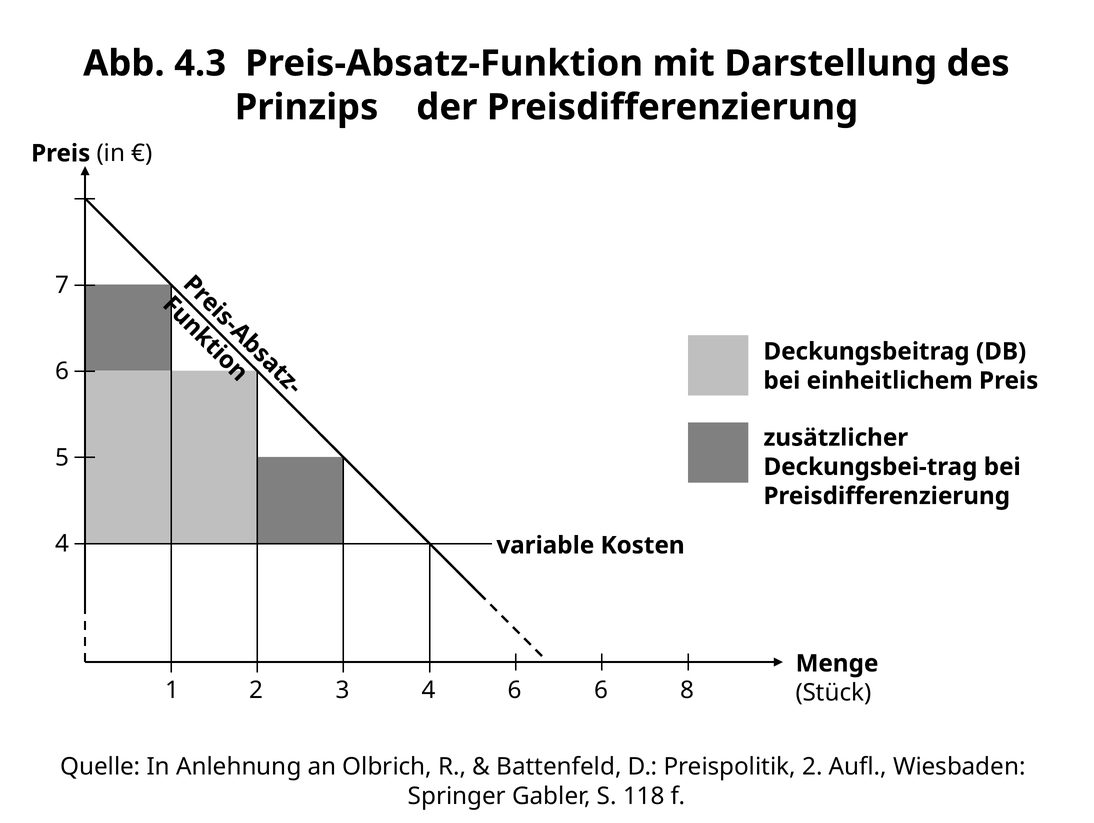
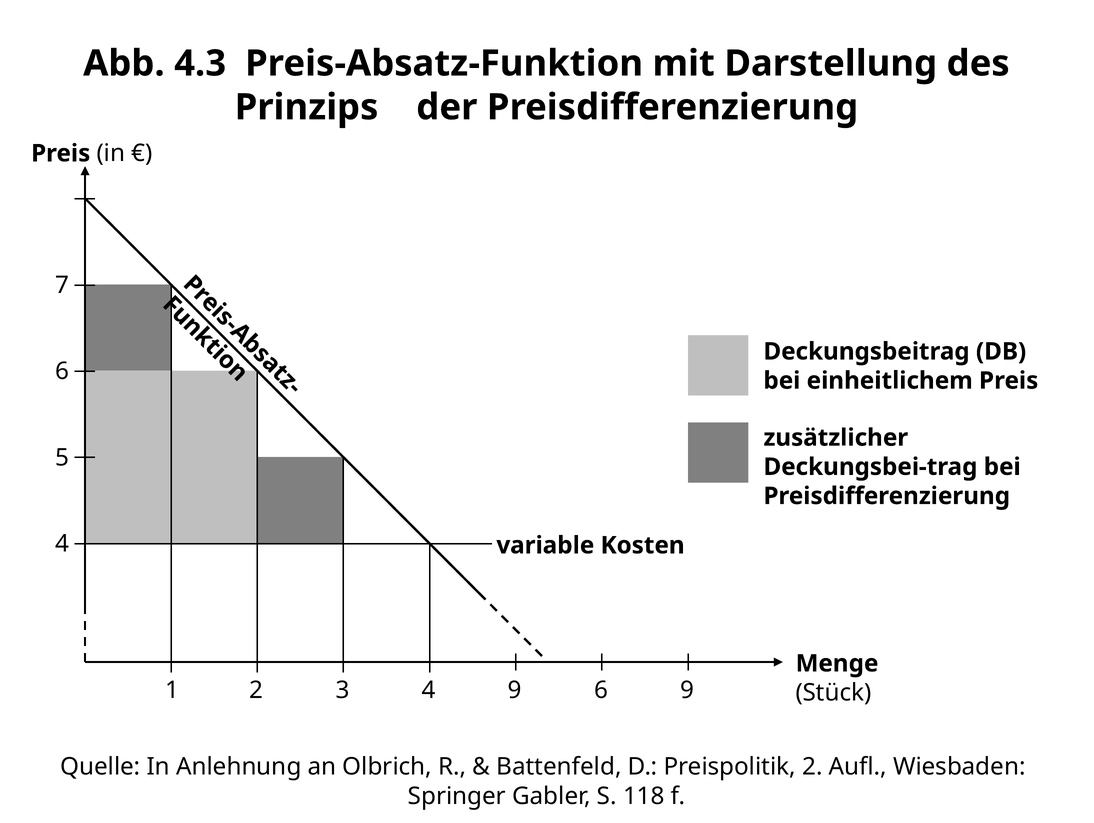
4 6: 6 -> 9 (515, 690)
6 8: 8 -> 9 (687, 690)
